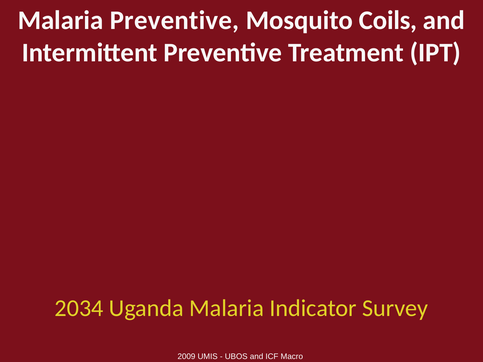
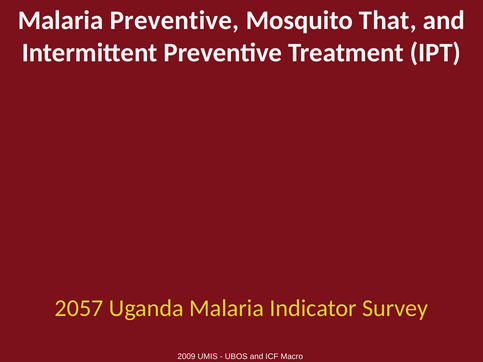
Coils: Coils -> That (388, 20)
2034: 2034 -> 2057 (79, 308)
